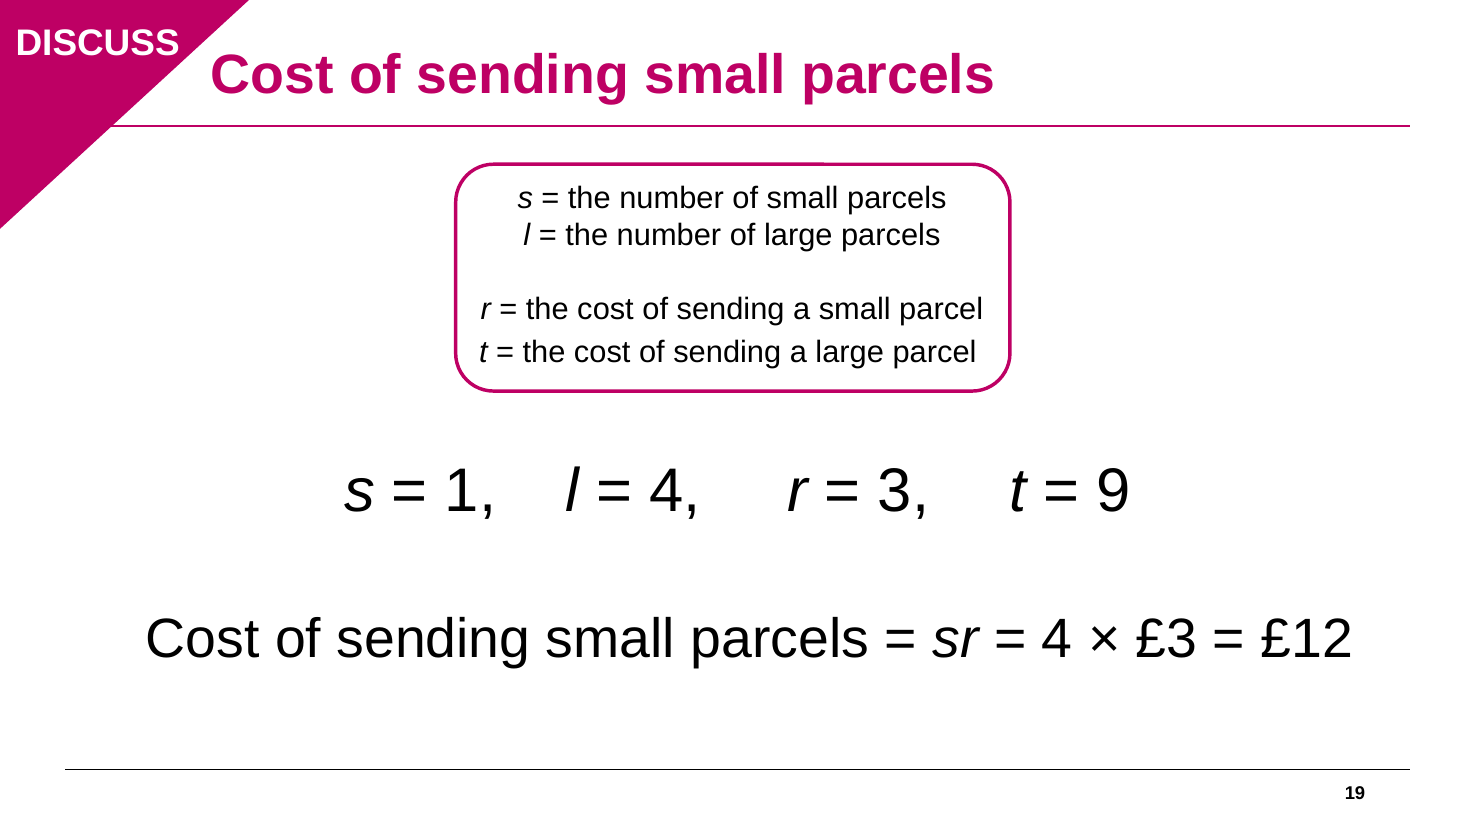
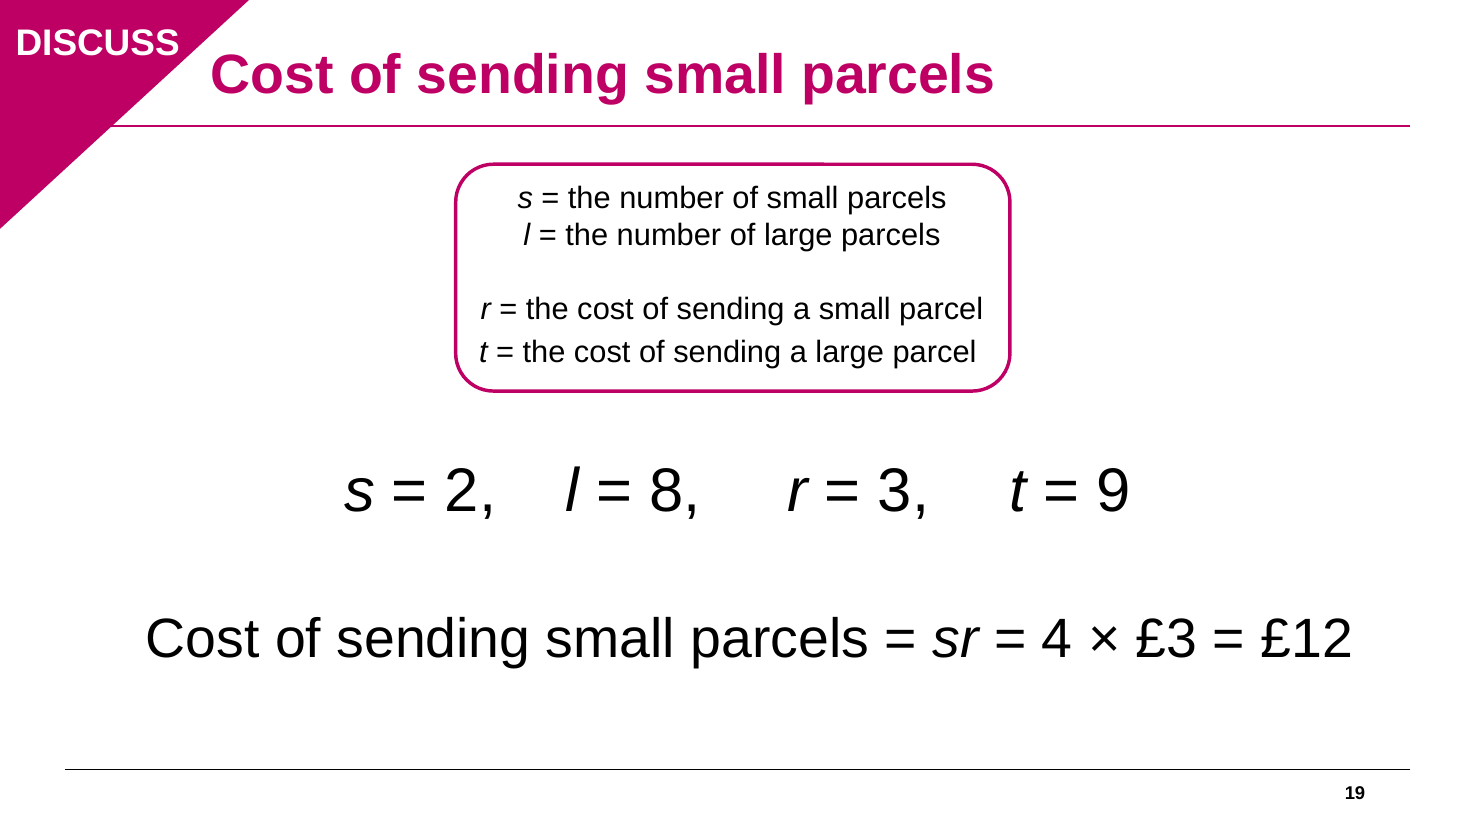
1: 1 -> 2 (471, 491)
4: 4 -> 8 (675, 491)
